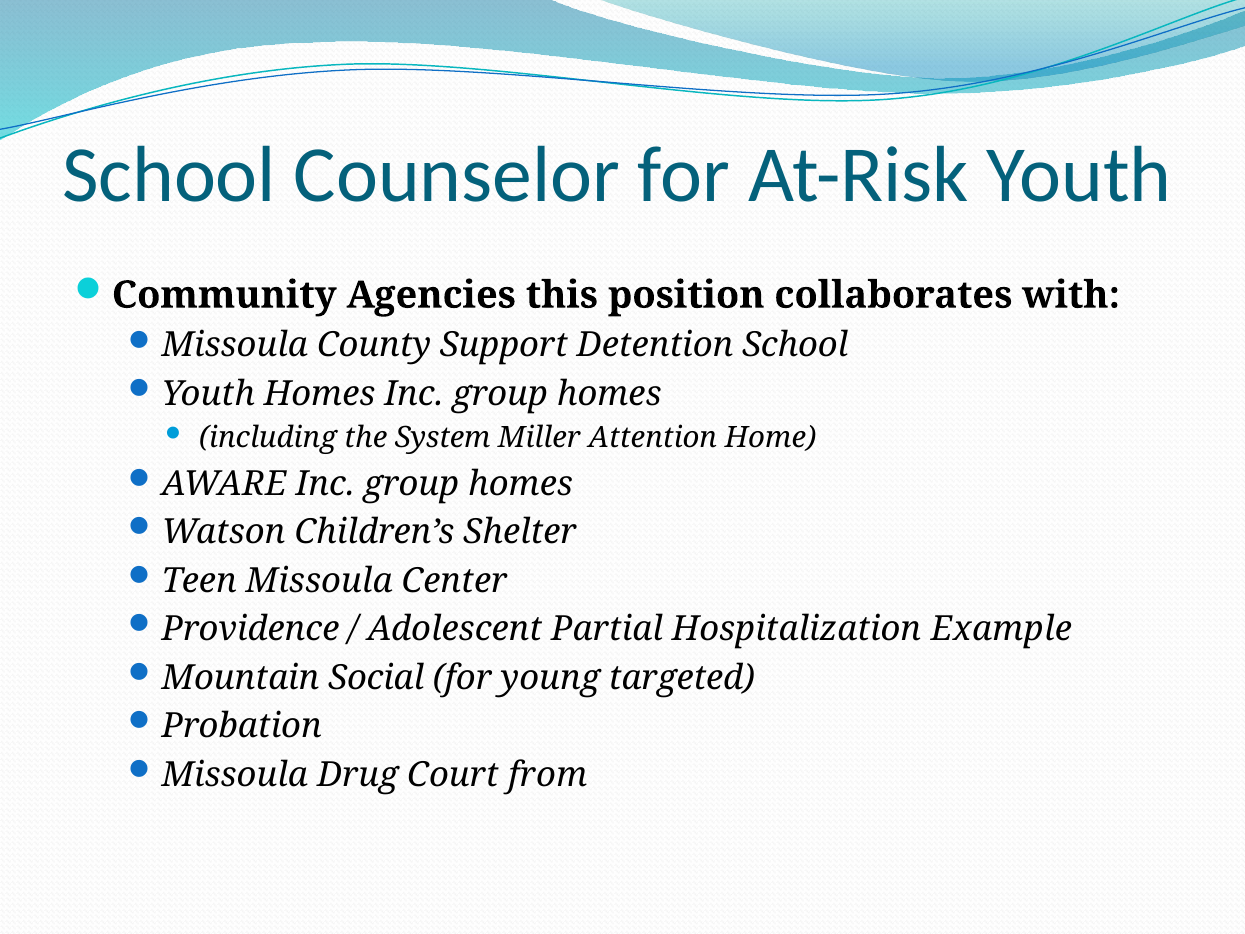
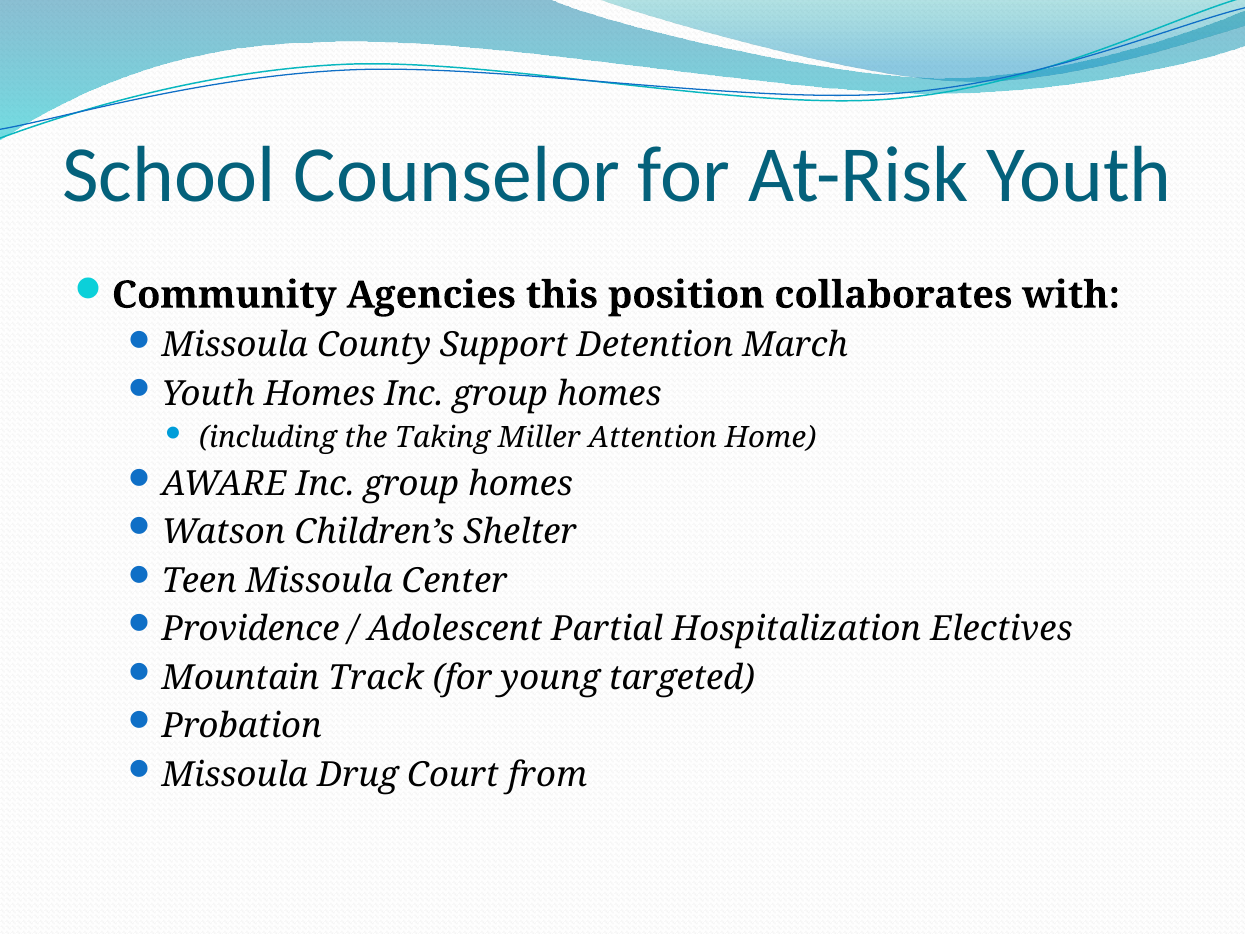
Detention School: School -> March (795, 345)
System: System -> Taking (443, 438)
Example: Example -> Electives (1001, 629)
Social: Social -> Track (376, 677)
